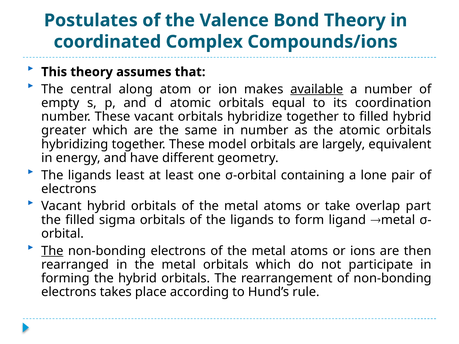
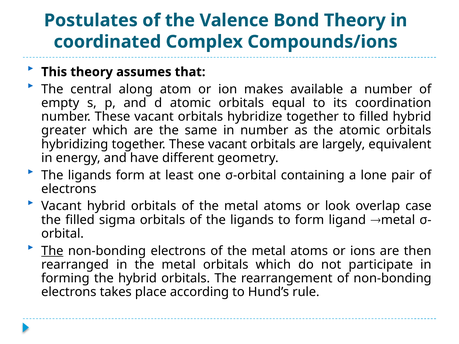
available underline: present -> none (317, 89)
together These model: model -> vacant (228, 144)
ligands least: least -> form (130, 175)
take: take -> look (338, 206)
part: part -> case (418, 206)
